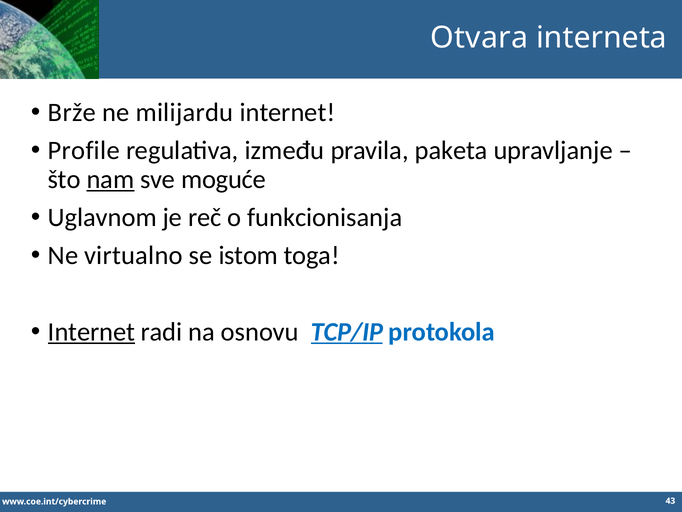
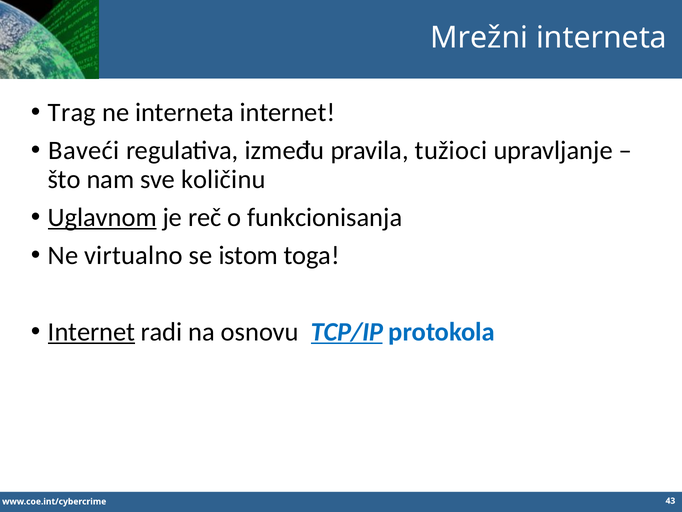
Otvara: Otvara -> Mrežni (479, 38)
Brže: Brže -> Trag (72, 112)
ne milijardu: milijardu -> interneta (185, 112)
Profile: Profile -> Baveći (84, 150)
paketa: paketa -> tužioci (451, 150)
nam underline: present -> none (110, 179)
moguće: moguće -> količinu (223, 179)
Uglavnom underline: none -> present (102, 217)
